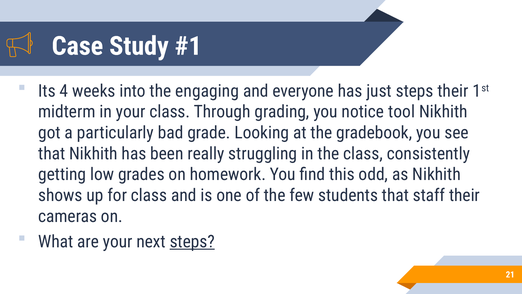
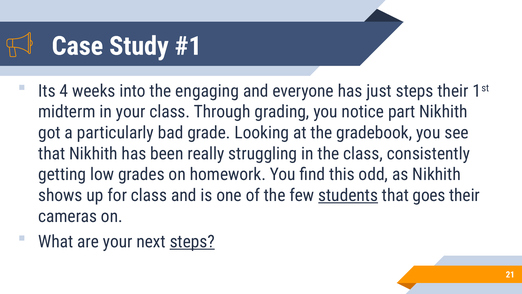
tool: tool -> part (402, 112)
students underline: none -> present (348, 195)
staff: staff -> goes (429, 195)
